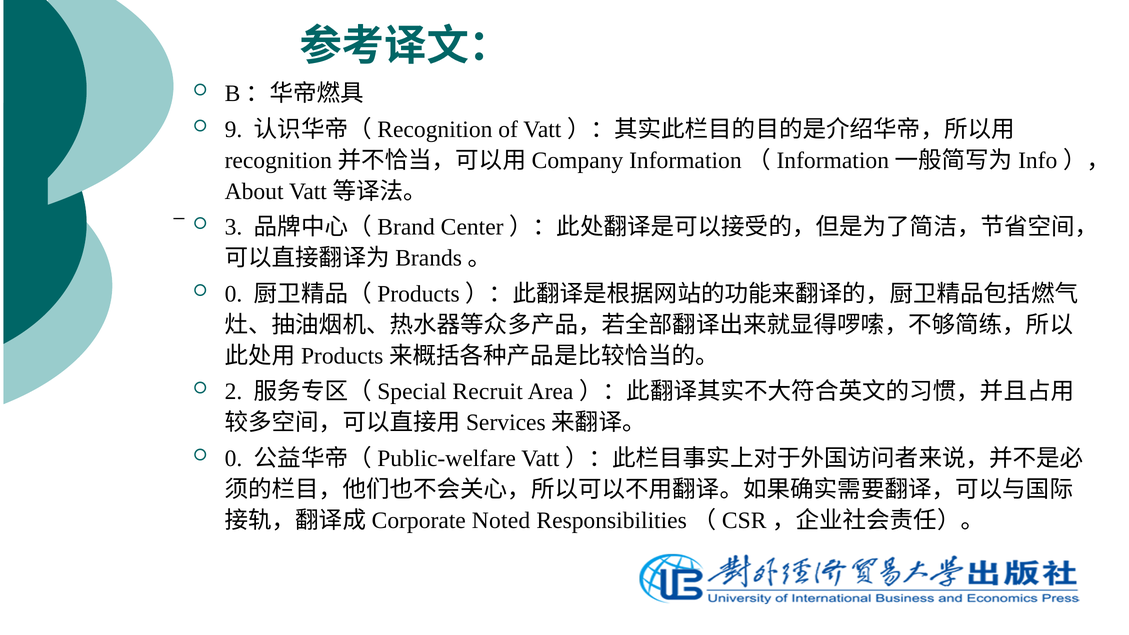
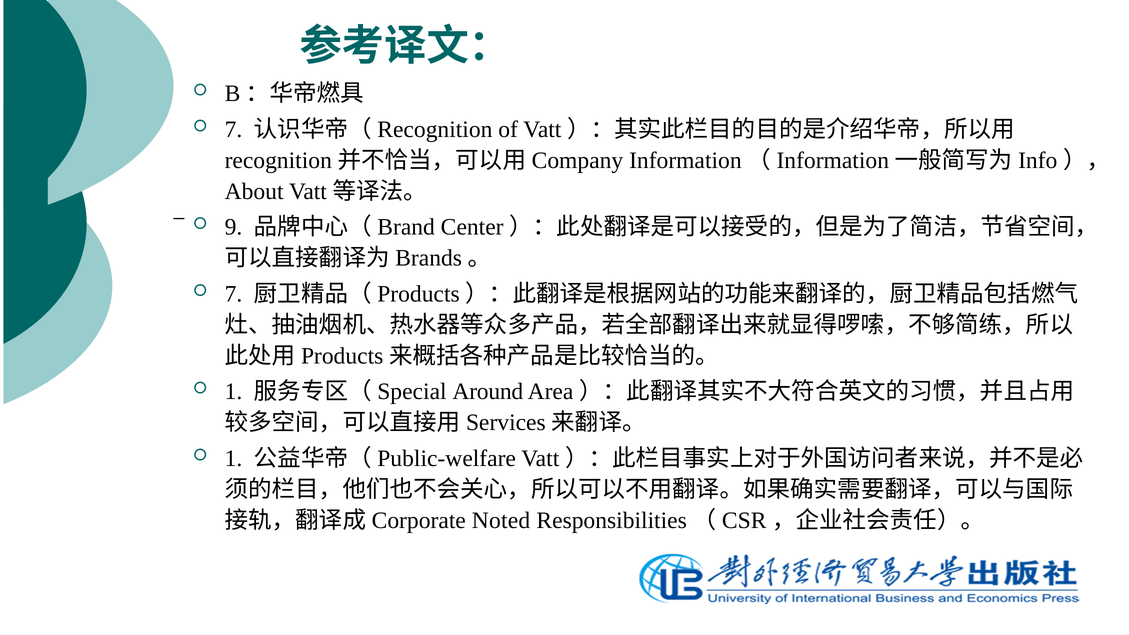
9: 9 -> 7 (233, 129)
3: 3 -> 9 (233, 227)
0: 0 -> 7 (233, 294)
2: 2 -> 1 (233, 392)
Recruit: Recruit -> Around (488, 392)
0: 0 -> 1 (233, 459)
